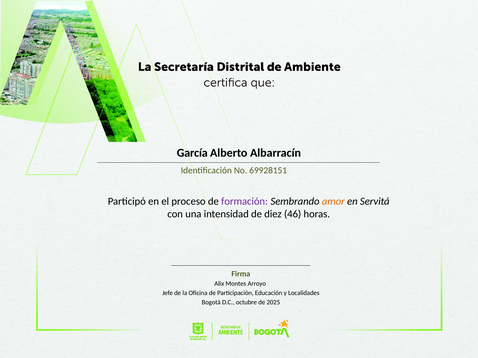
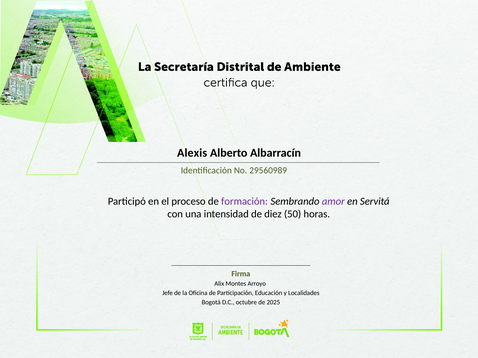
García: García -> Alexis (192, 153)
69928151: 69928151 -> 29560989 (268, 171)
amor colour: orange -> purple (333, 201)
46: 46 -> 50 (293, 214)
